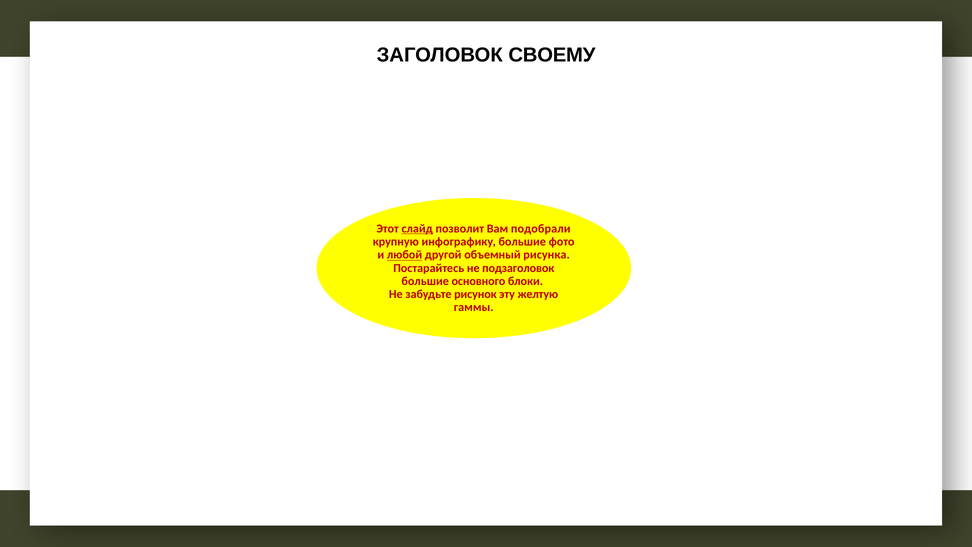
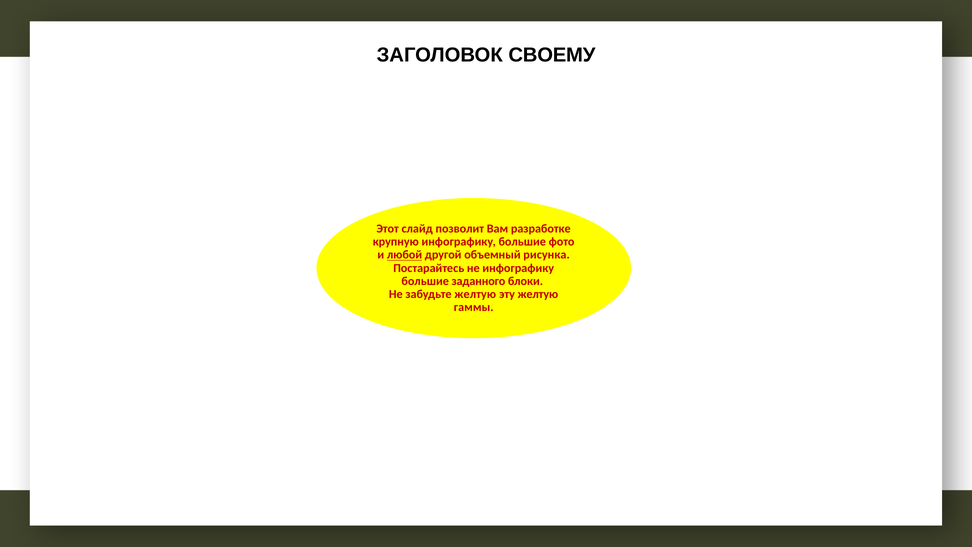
слайд underline: present -> none (417, 229)
подобрали: подобрали -> разработке (541, 229)
не подзаголовок: подзаголовок -> инфографику (518, 268)
основного: основного -> заданного (478, 281)
забудьте рисунок: рисунок -> желтую (475, 294)
